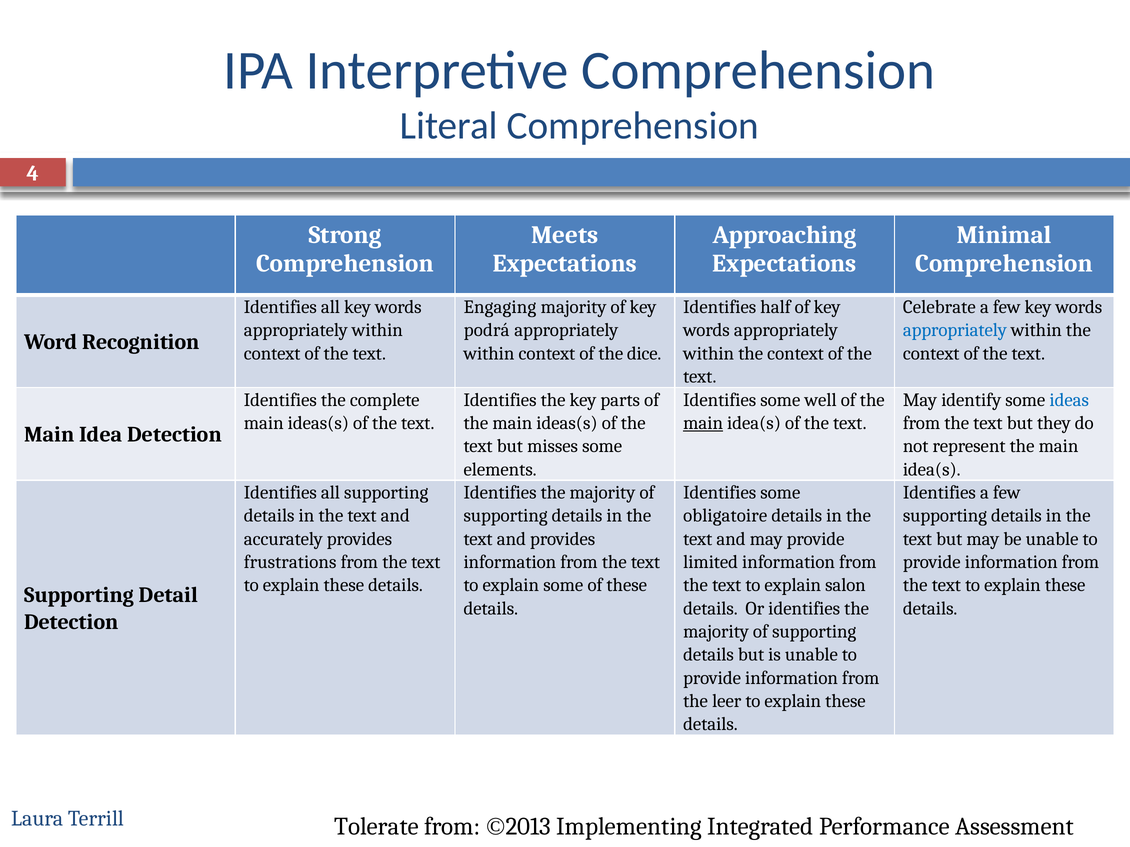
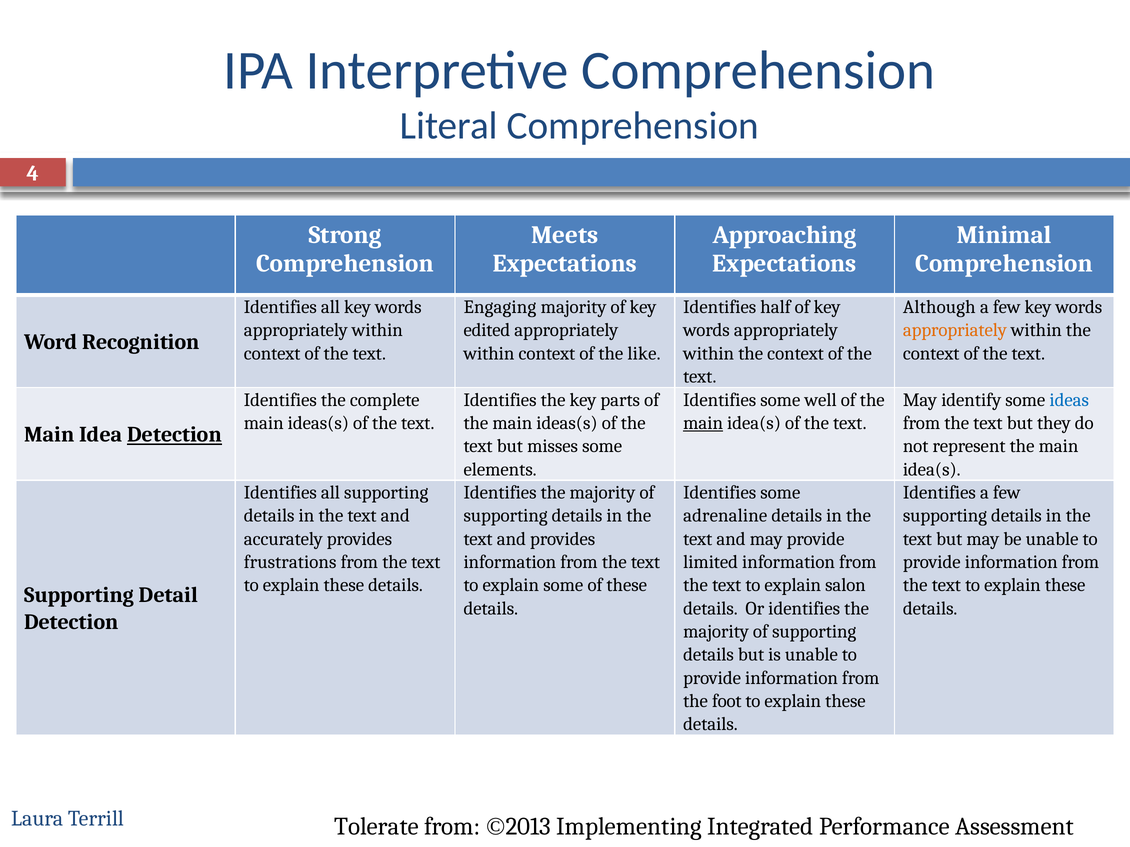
Celebrate: Celebrate -> Although (939, 307)
podrá: podrá -> edited (487, 330)
appropriately colour: blue -> orange (955, 330)
dice: dice -> like (644, 354)
Detection underline: none -> present (174, 435)
obligatoire: obligatoire -> adrenaline (725, 516)
leer: leer -> foot (727, 701)
